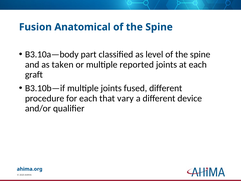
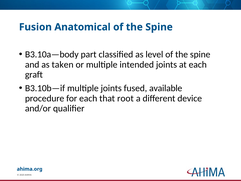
reported: reported -> intended (137, 64)
fused different: different -> available (166, 88)
vary: vary -> root (125, 98)
